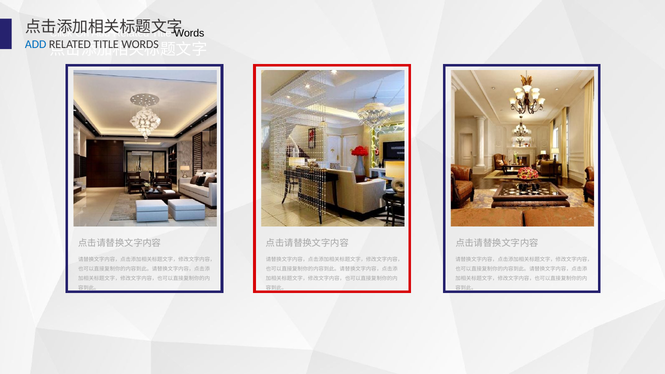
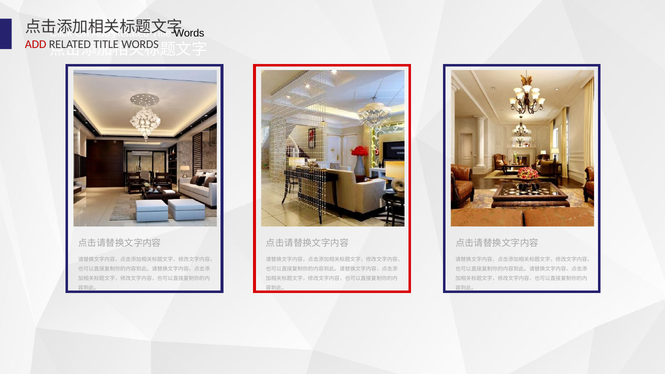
ADD colour: blue -> red (36, 44)
